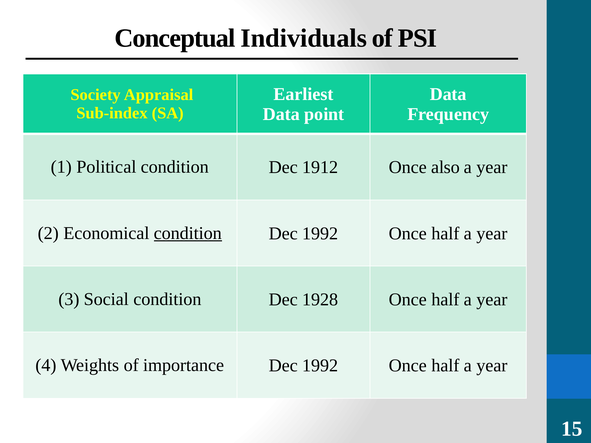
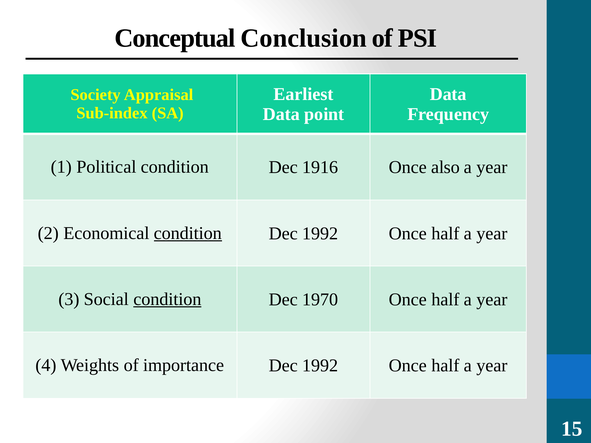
Individuals: Individuals -> Conclusion (304, 38)
1912: 1912 -> 1916 (320, 167)
condition underline: none -> present (167, 299)
1928: 1928 -> 1970 (320, 300)
